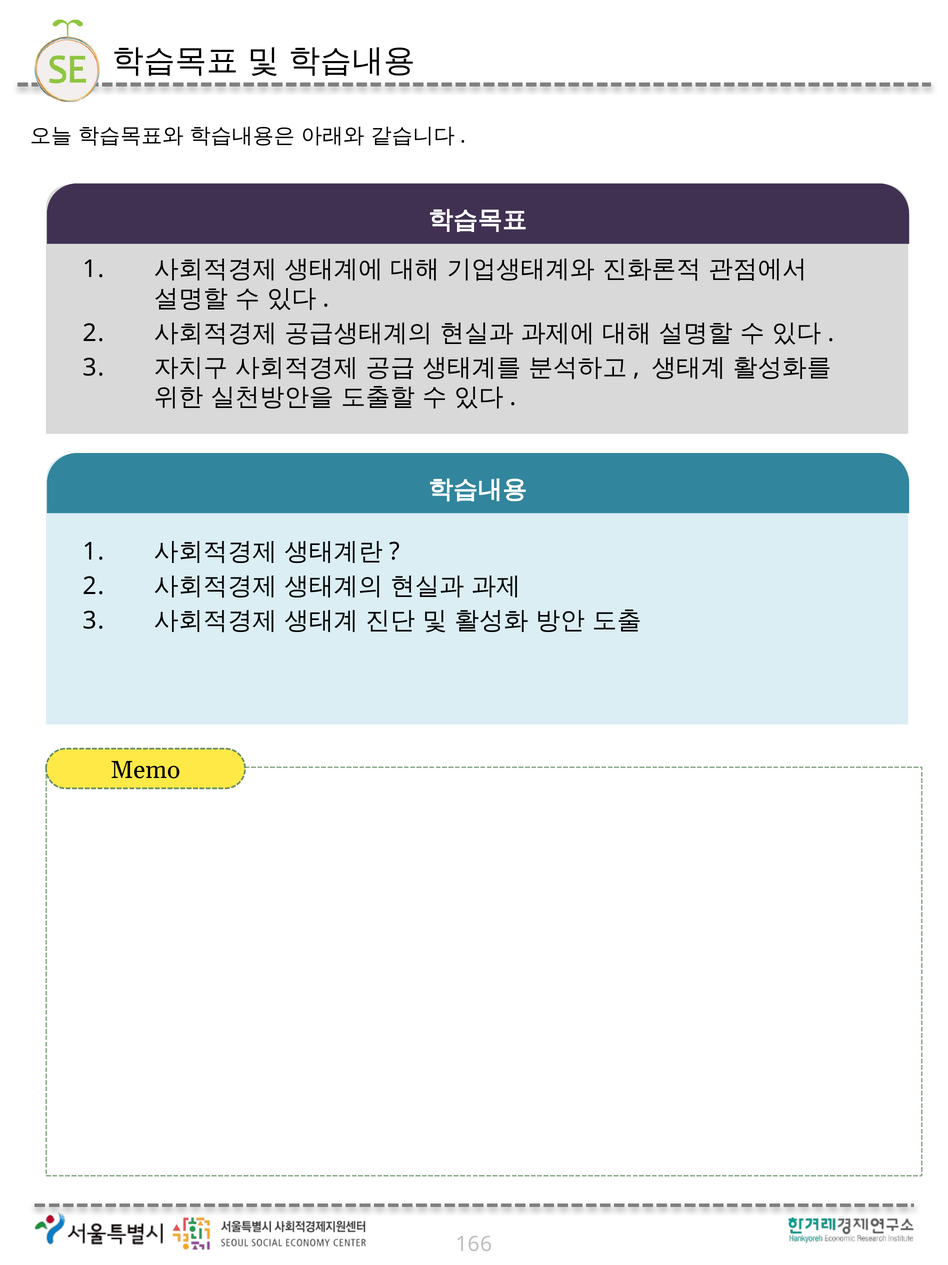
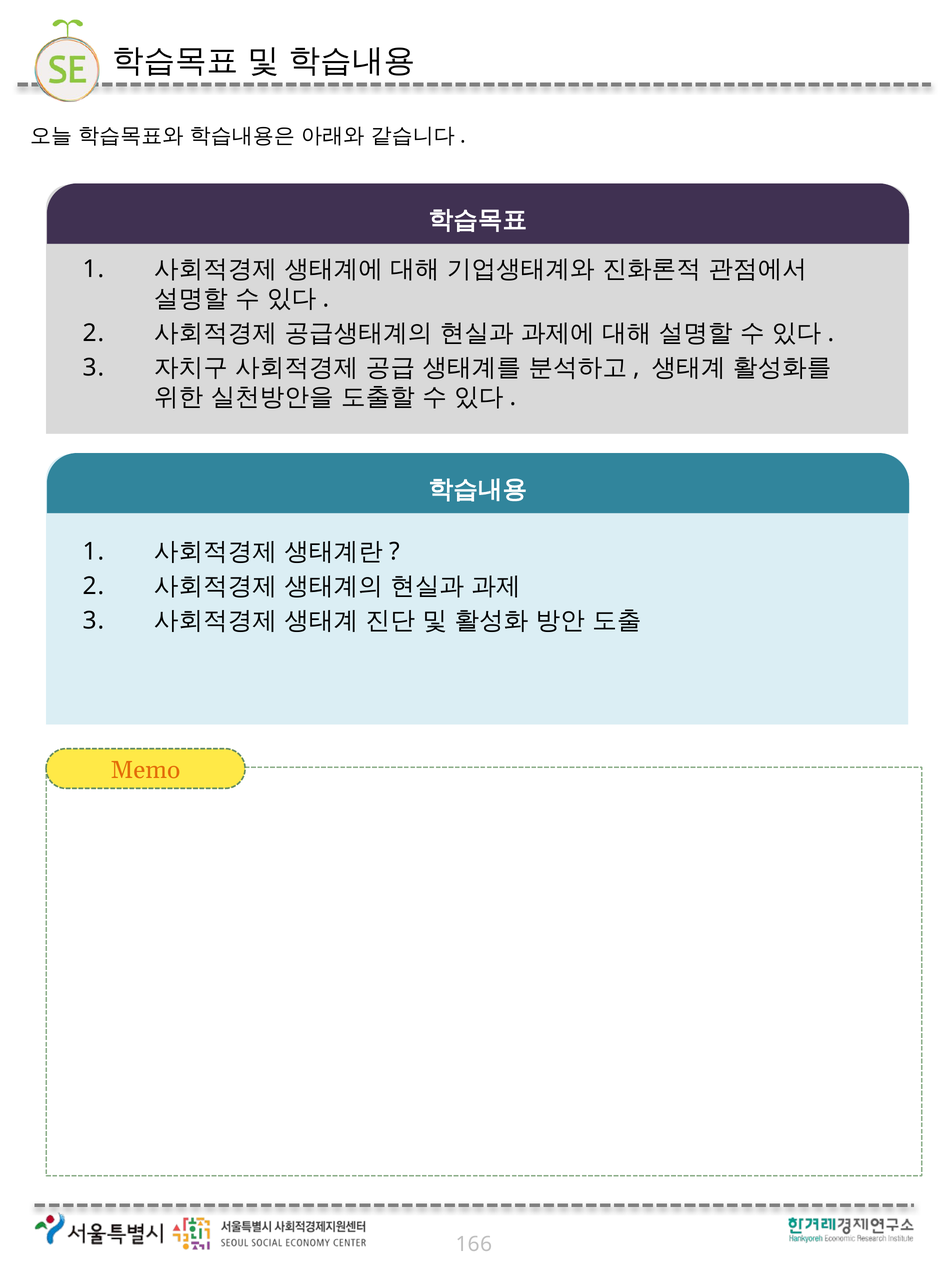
Memo colour: black -> orange (145, 770)
